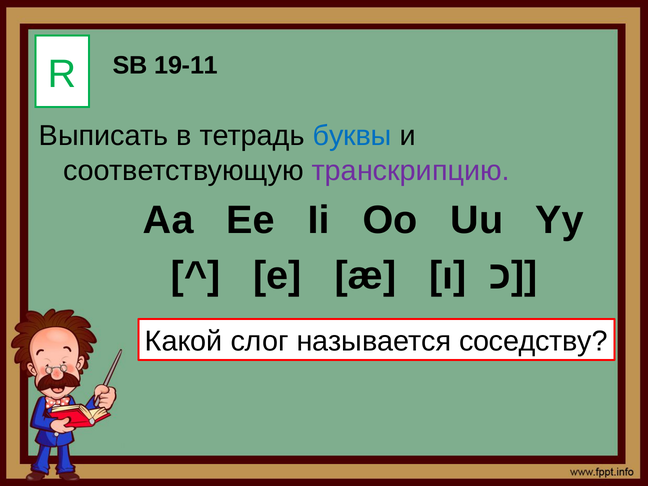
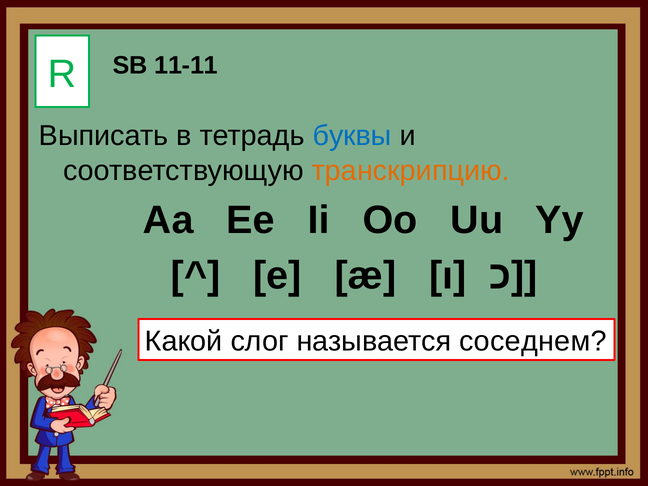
19-11: 19-11 -> 11-11 (186, 66)
транскрипцию colour: purple -> orange (411, 171)
соседству: соседству -> соседнем (533, 341)
